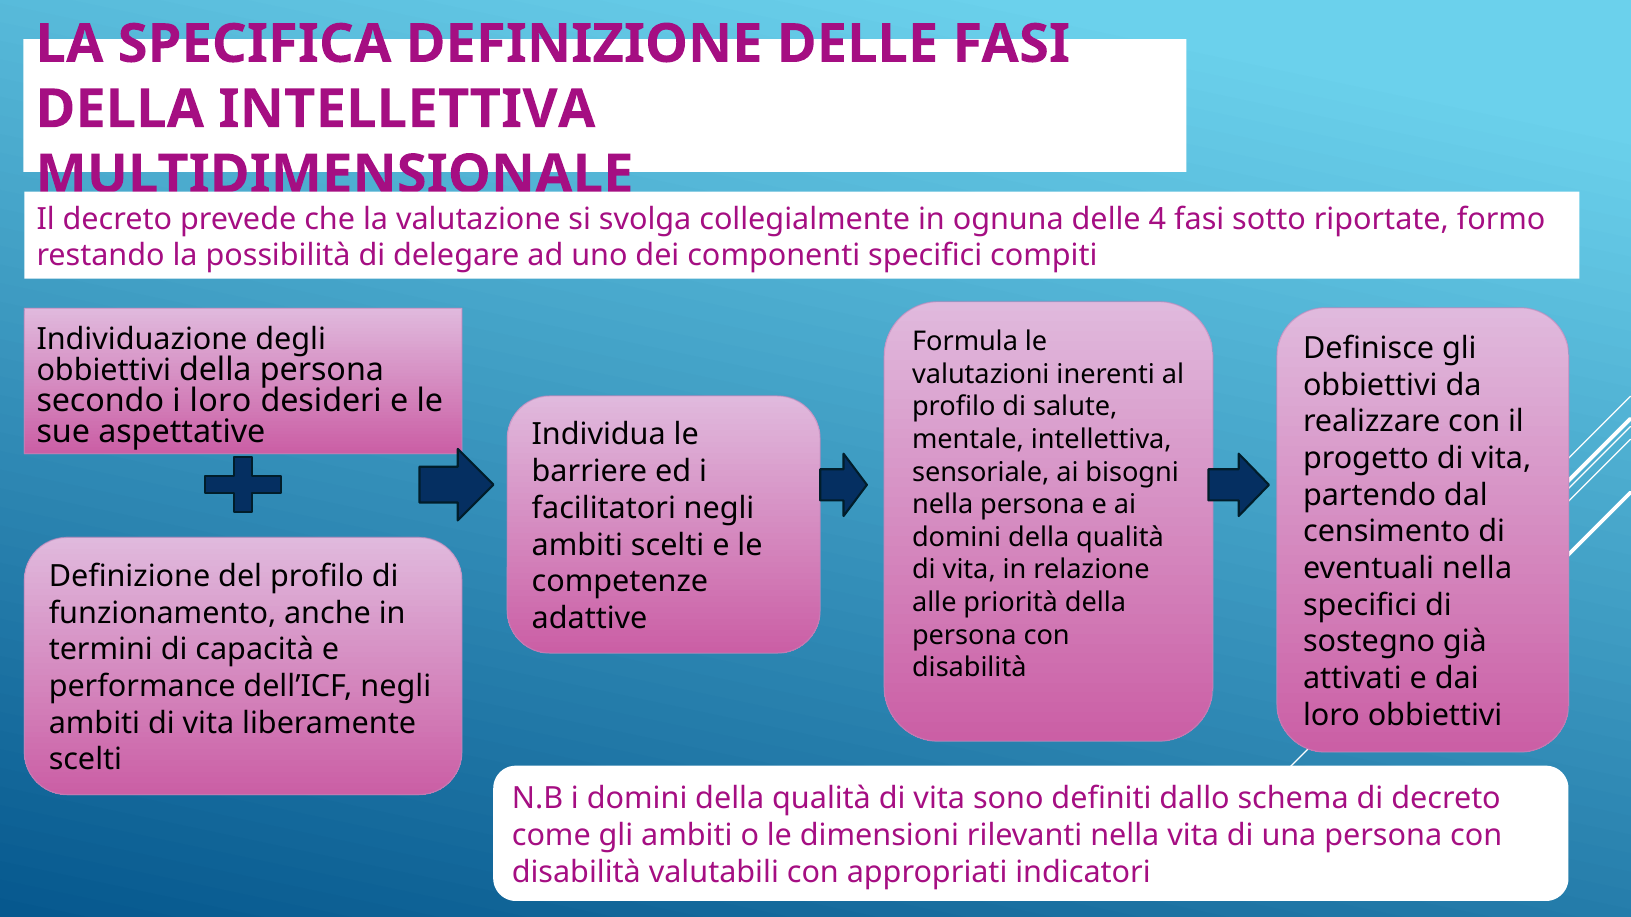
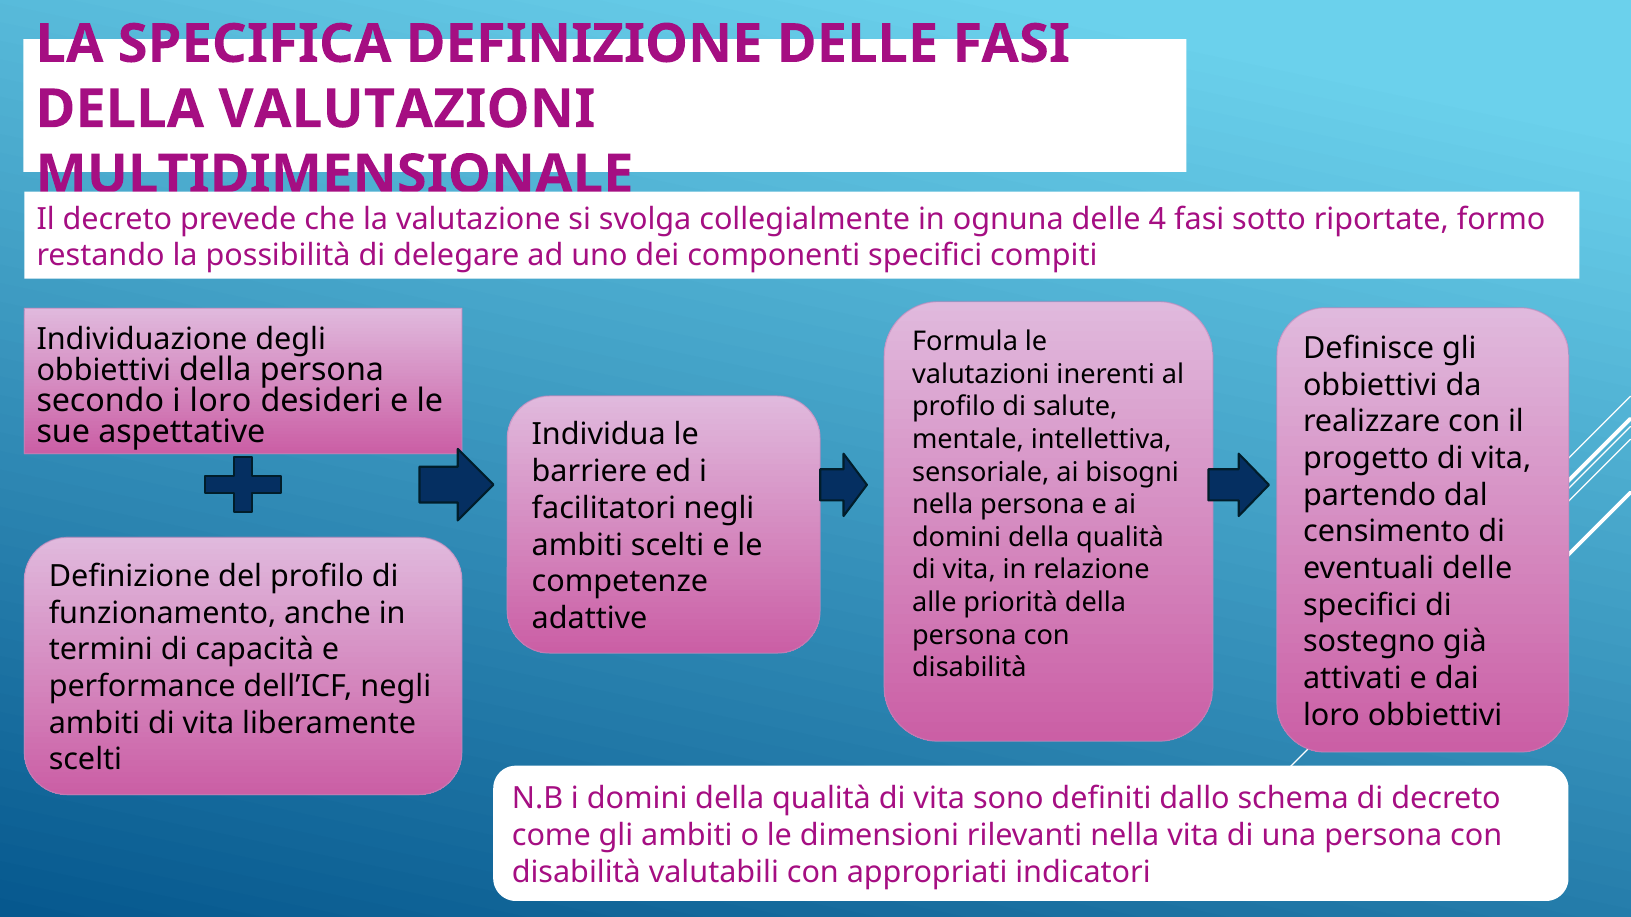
DELLA INTELLETTIVA: INTELLETTIVA -> VALUTAZIONI (407, 109)
eventuali nella: nella -> delle (1477, 569)
